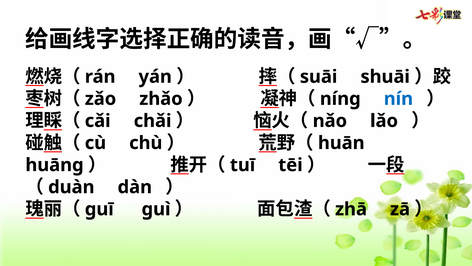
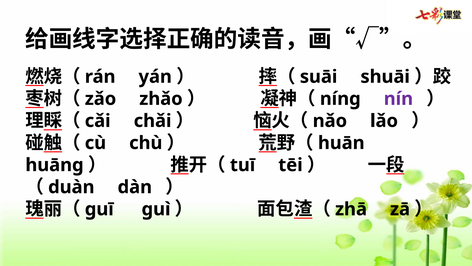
nín colour: blue -> purple (398, 99)
